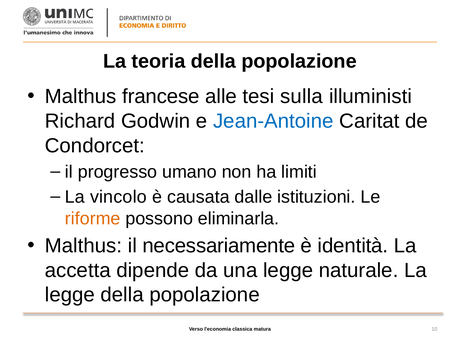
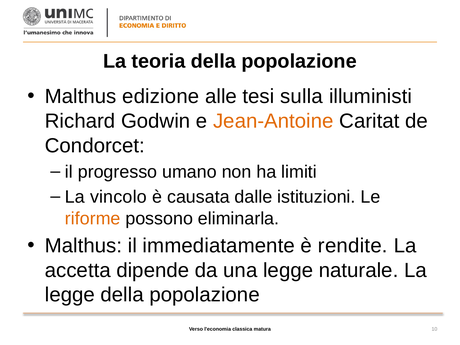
francese: francese -> edizione (161, 97)
Jean-Antoine colour: blue -> orange (273, 121)
necessariamente: necessariamente -> immediatamente (219, 246)
identità: identità -> rendite (353, 246)
